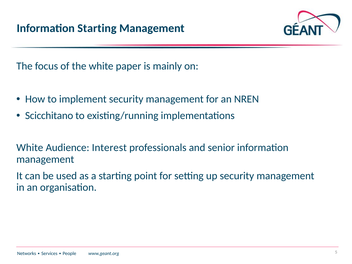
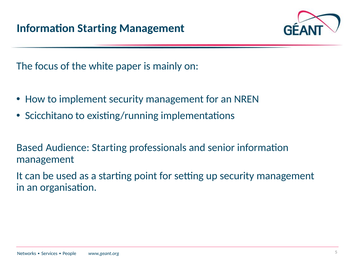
White: White -> Based (30, 148)
Audience Interest: Interest -> Starting (109, 148)
